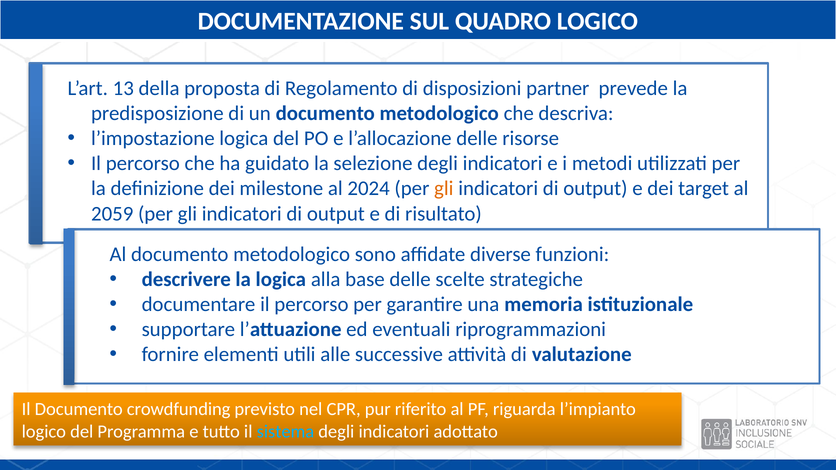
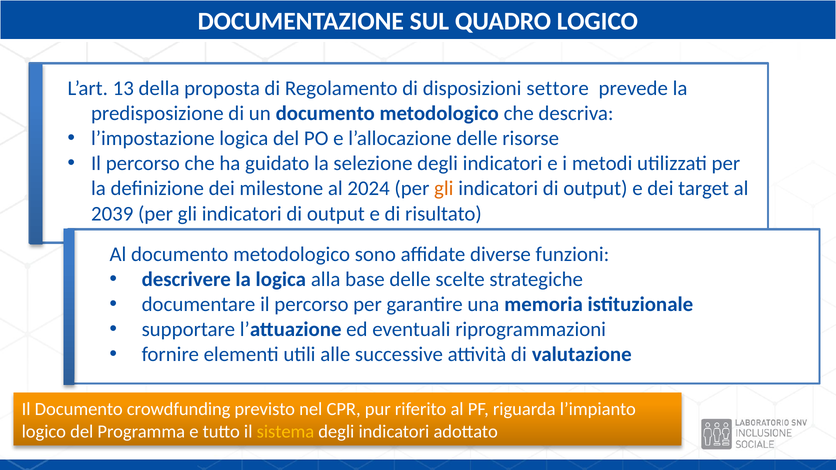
partner: partner -> settore (558, 88)
2059: 2059 -> 2039 (112, 214)
sistema colour: light blue -> yellow (285, 432)
